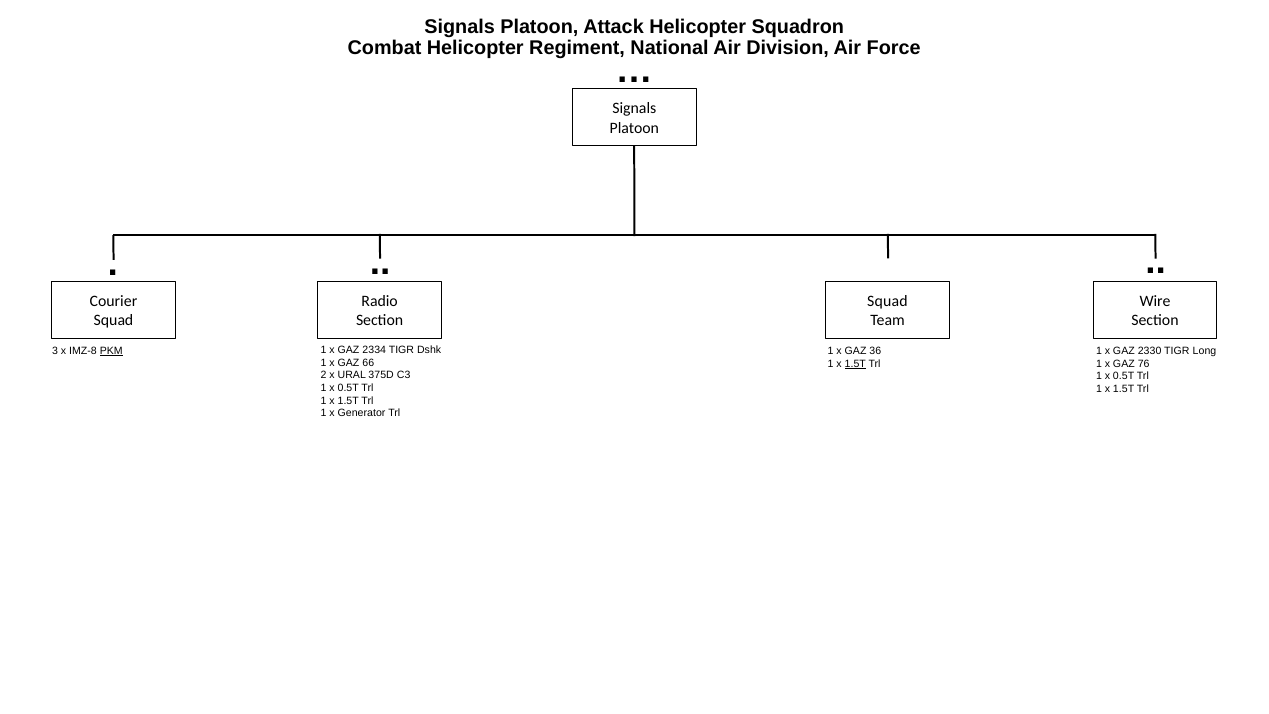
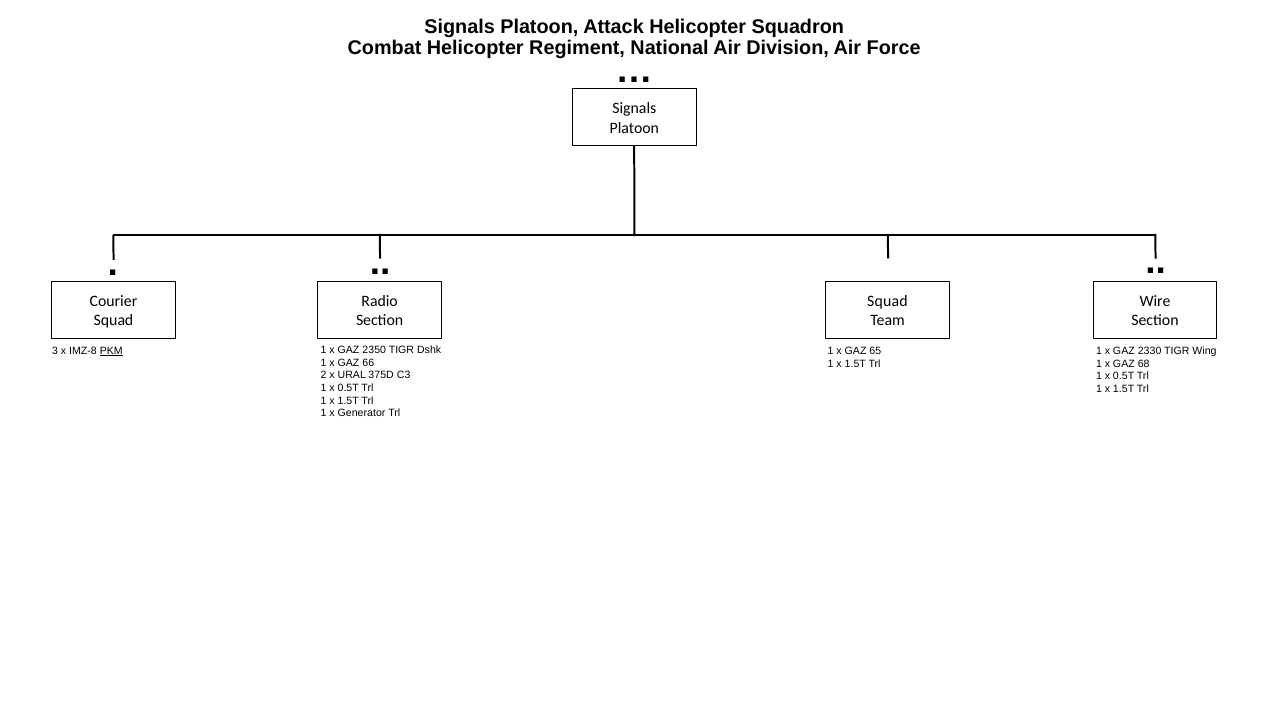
2334: 2334 -> 2350 (374, 350)
36: 36 -> 65 (875, 351)
Long: Long -> Wing (1205, 351)
1.5T underline: present -> none (855, 363)
76: 76 -> 68 (1144, 363)
